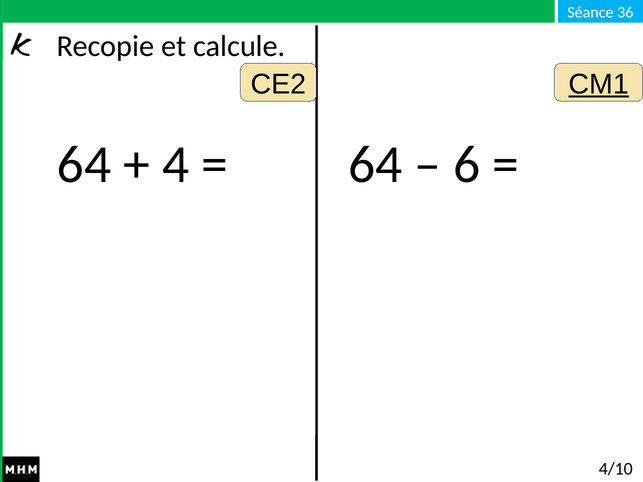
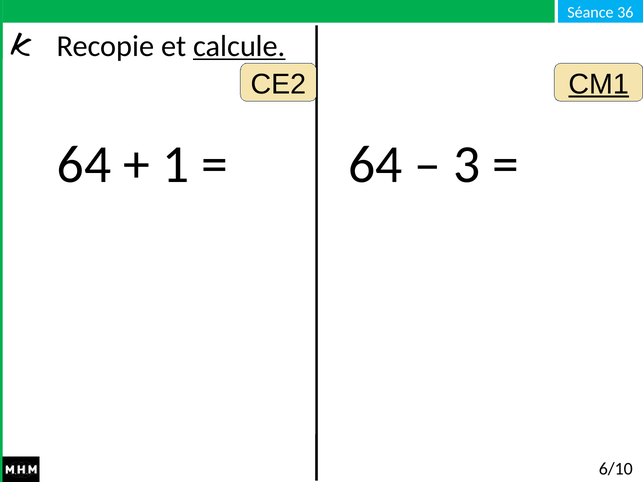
calcule underline: none -> present (239, 46)
4: 4 -> 1 (176, 165)
6: 6 -> 3 (467, 165)
4/10: 4/10 -> 6/10 (616, 469)
